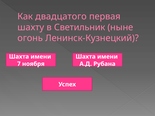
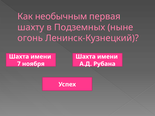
двадцатого: двадцатого -> необычным (61, 17)
Светильник: Светильник -> Подземных (80, 27)
